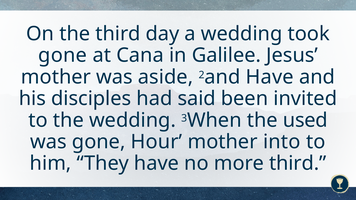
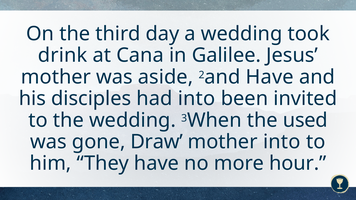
gone: gone -> drink (63, 55)
had said: said -> into (197, 99)
Hour: Hour -> Draw (157, 142)
more third: third -> hour (298, 164)
